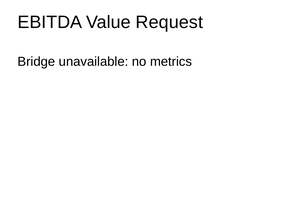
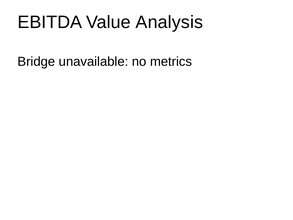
Request: Request -> Analysis (169, 22)
